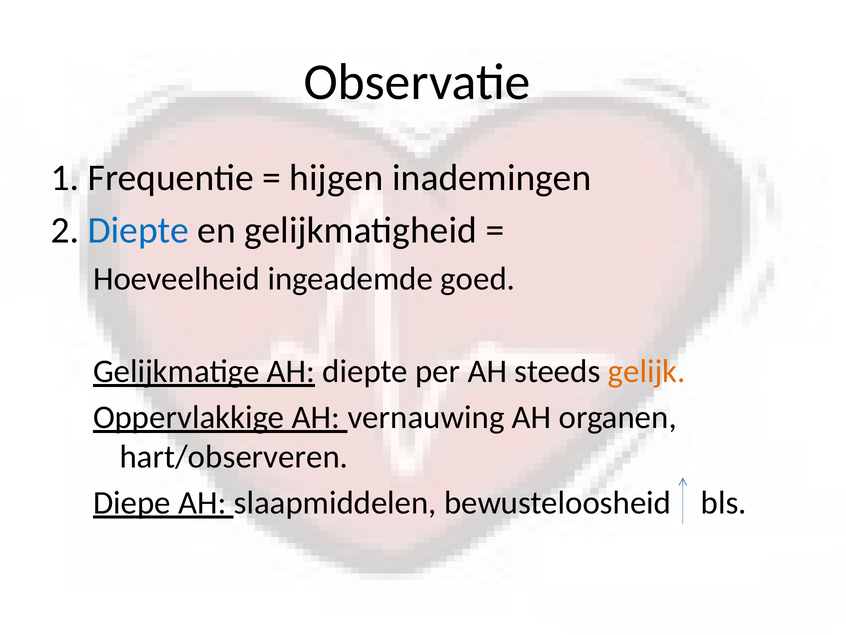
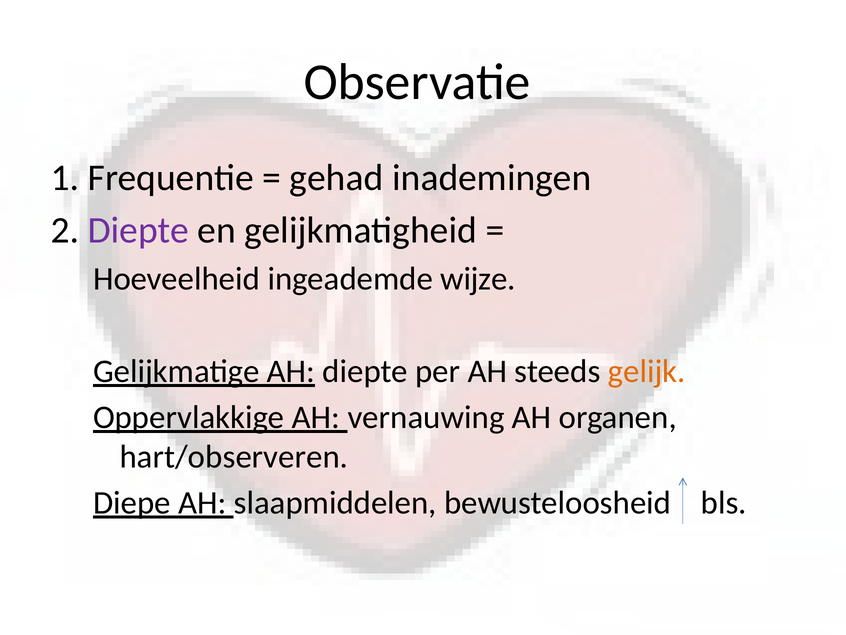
hijgen: hijgen -> gehad (336, 177)
Diepte colour: blue -> purple (138, 230)
goed: goed -> wijze (478, 279)
